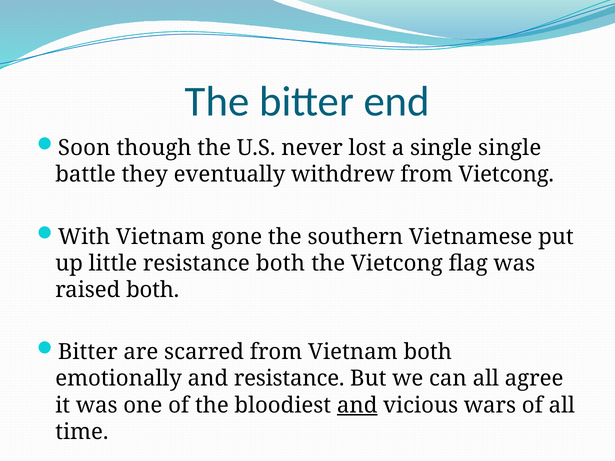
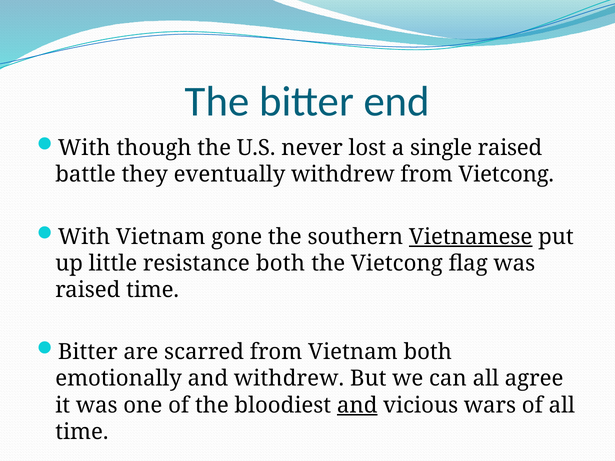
Soon: Soon -> With (84, 148)
single single: single -> raised (510, 148)
Vietnamese underline: none -> present (471, 237)
raised both: both -> time (153, 290)
and resistance: resistance -> withdrew (289, 379)
